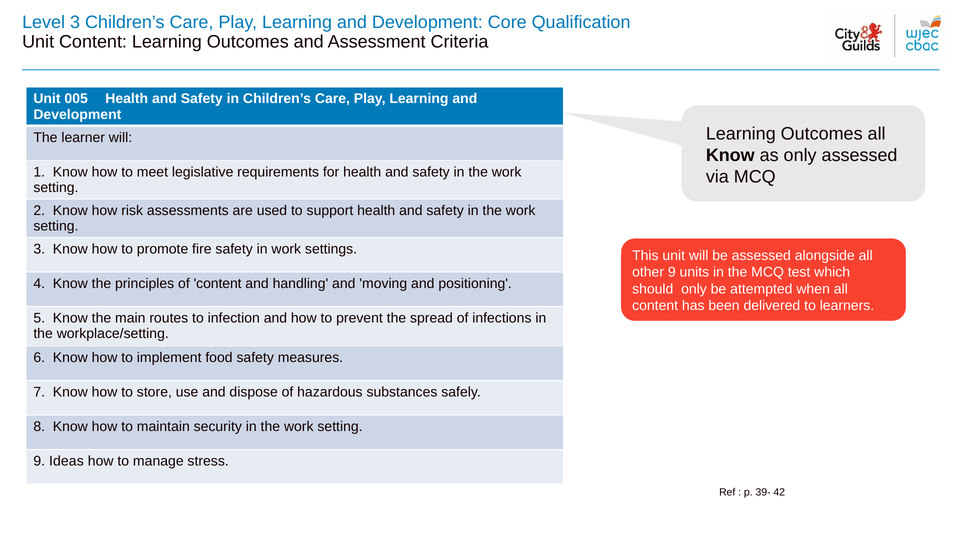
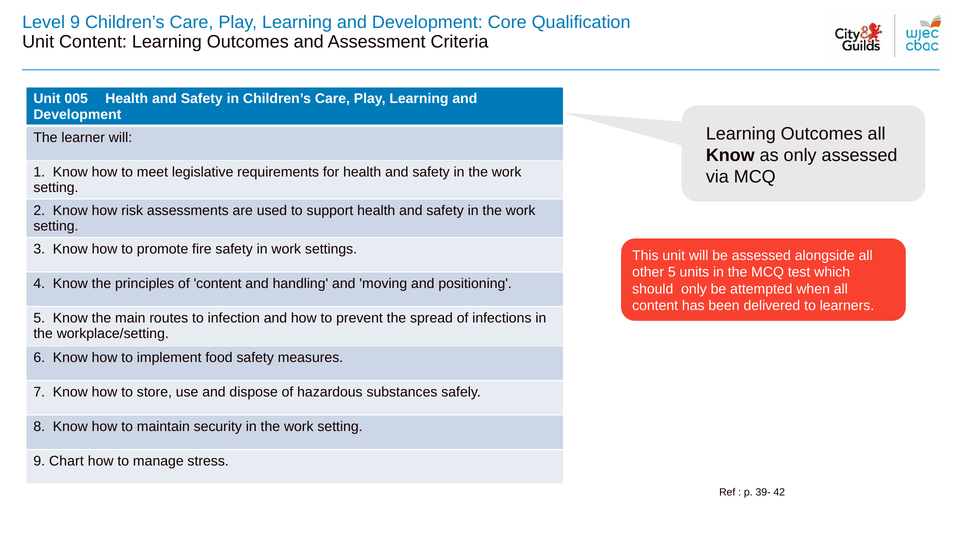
Level 3: 3 -> 9 (75, 22)
other 9: 9 -> 5 (672, 272)
Ideas: Ideas -> Chart (66, 462)
